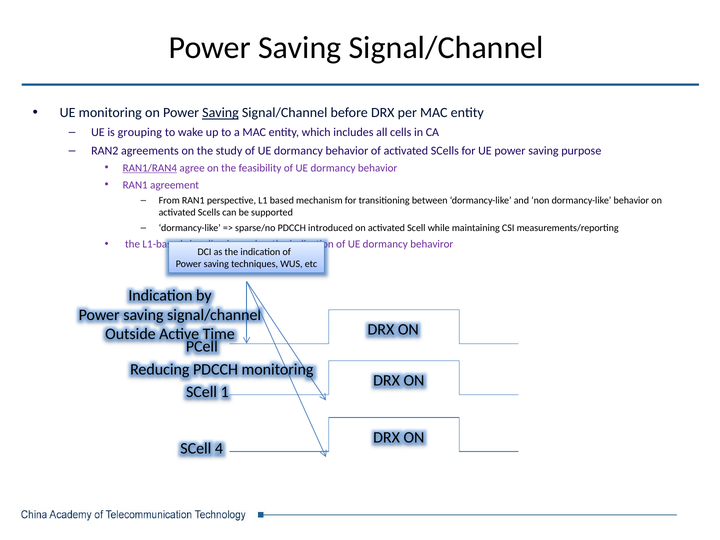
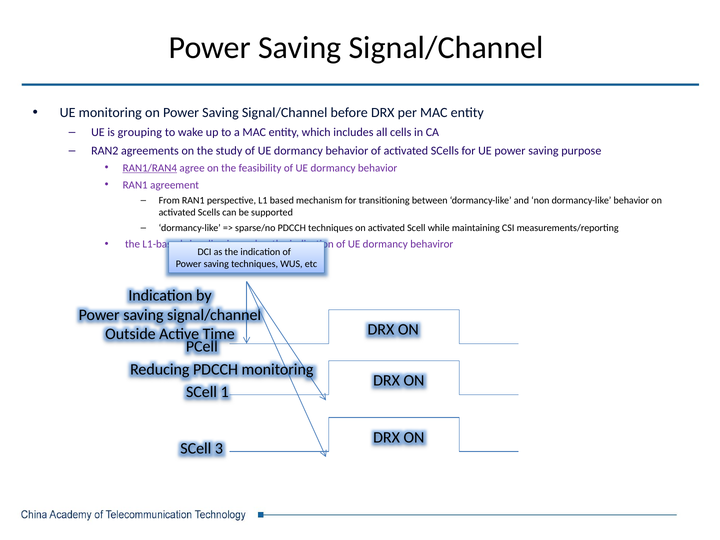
Saving underline: present -> none (220, 113)
PDCCH introduced: introduced -> techniques (330, 228)
4: 4 -> 3 (219, 449)
